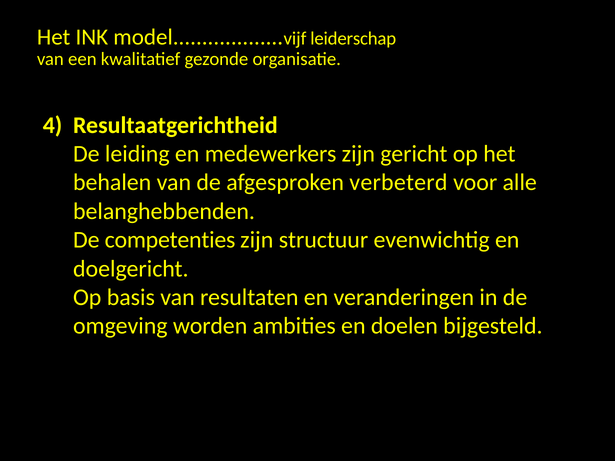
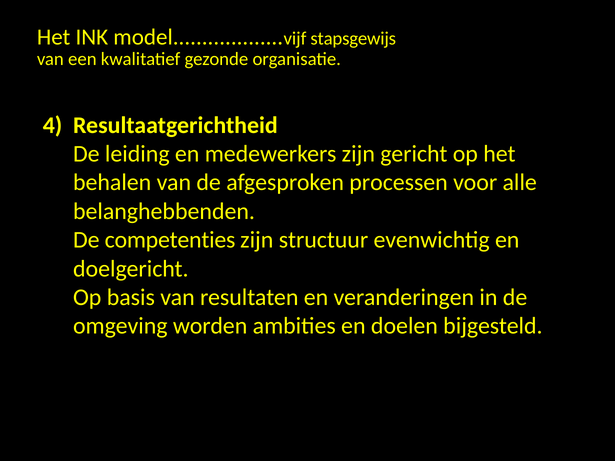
leiderschap: leiderschap -> stapsgewijs (353, 38)
verbeterd: verbeterd -> processen (399, 183)
